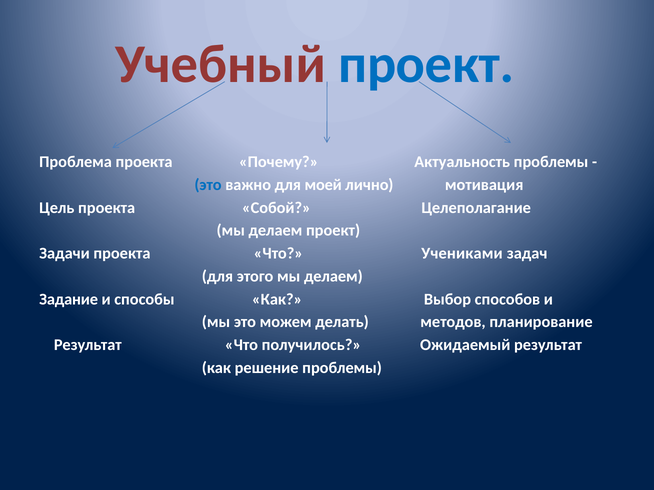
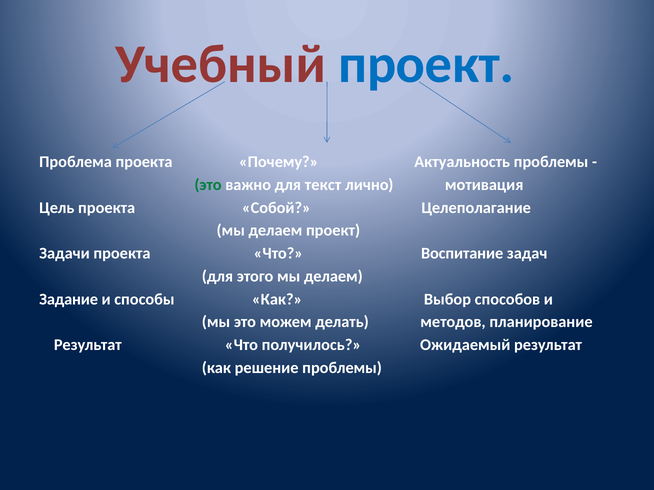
это colour: blue -> green (208, 185)
моей: моей -> текст (323, 185)
Учениками: Учениками -> Воспитание (462, 254)
